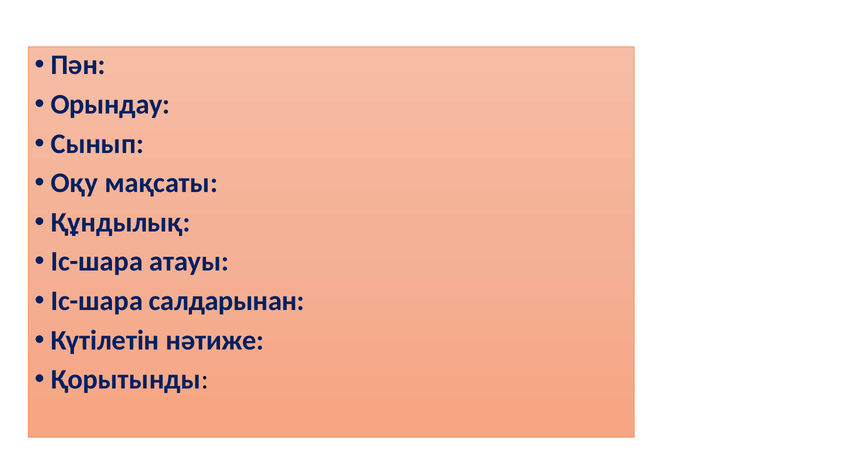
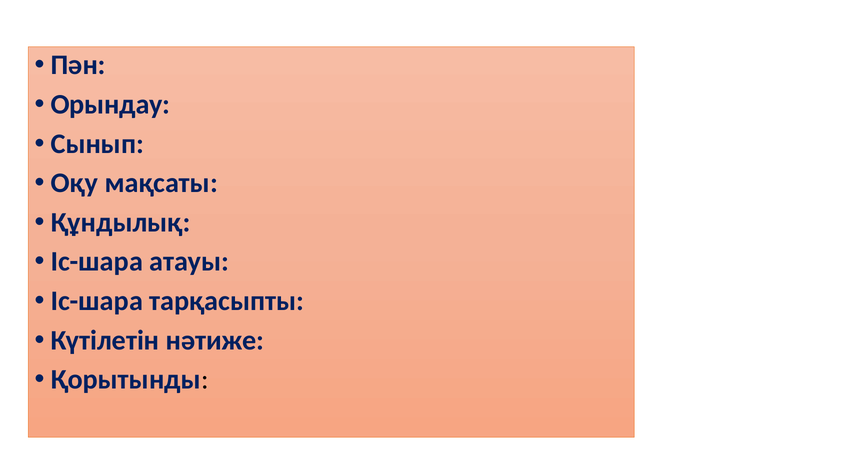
салдарынан: салдарынан -> тарқасыпты (227, 301)
